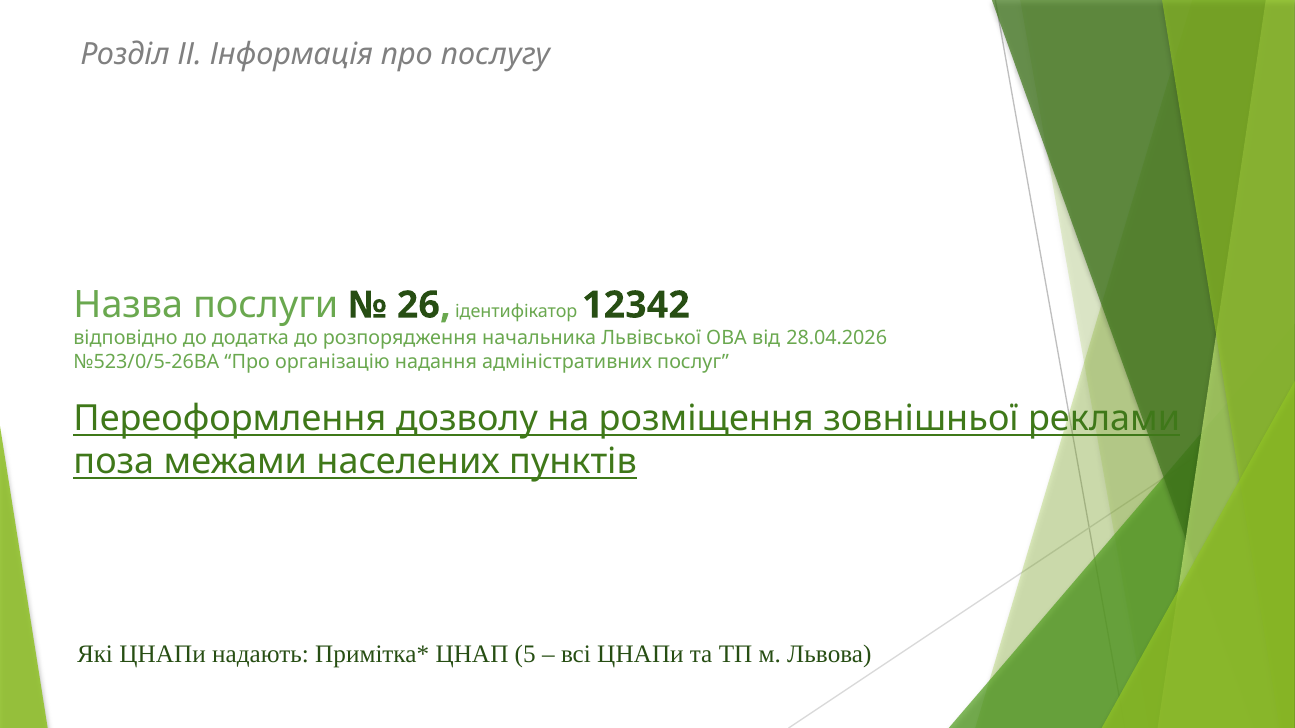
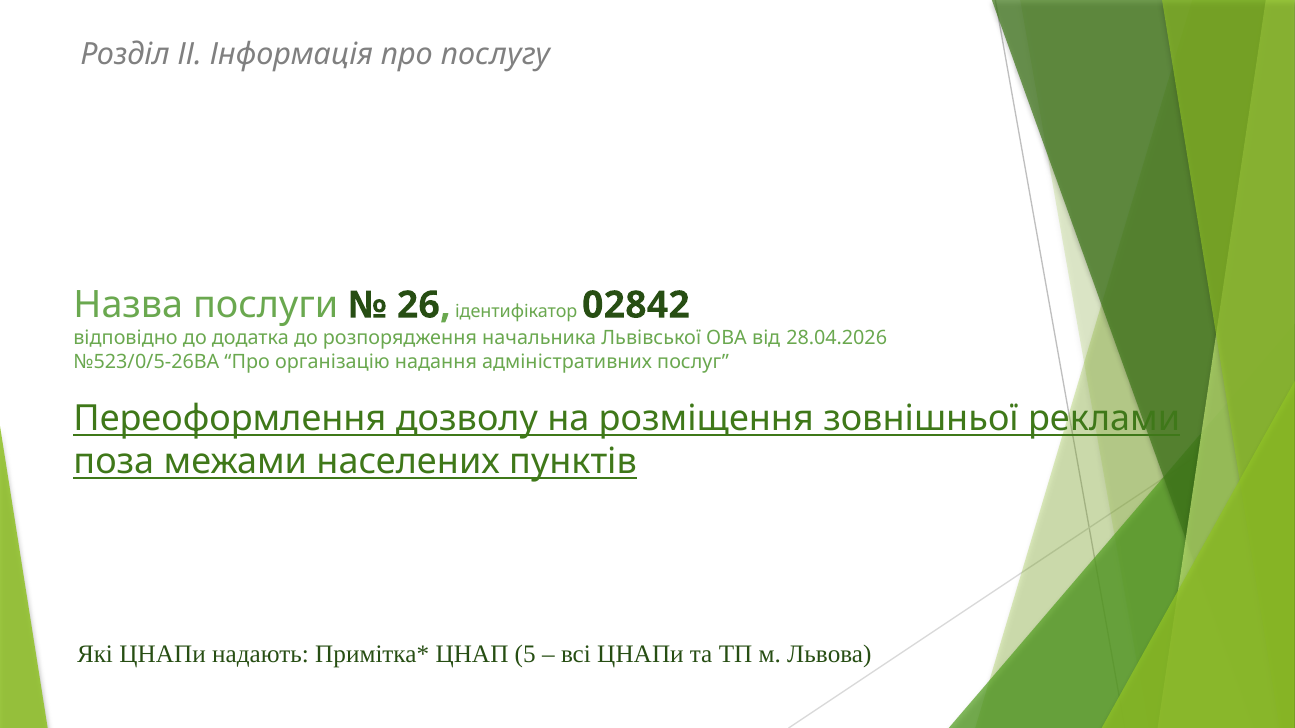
12342: 12342 -> 02842 (636, 305)
